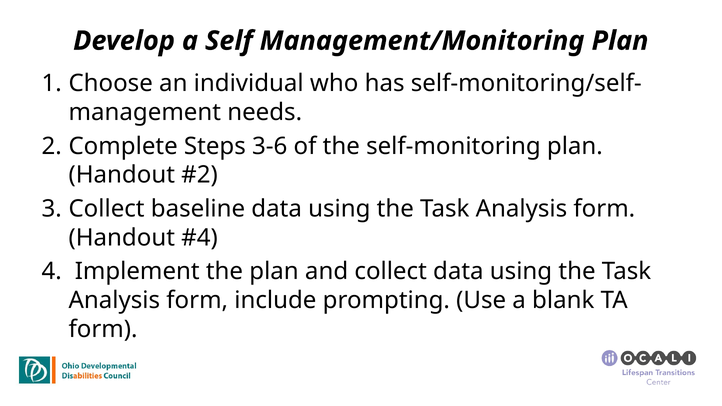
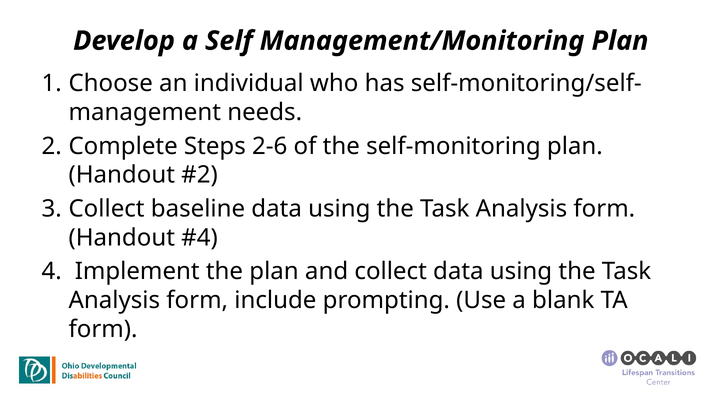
3-6: 3-6 -> 2-6 (270, 146)
